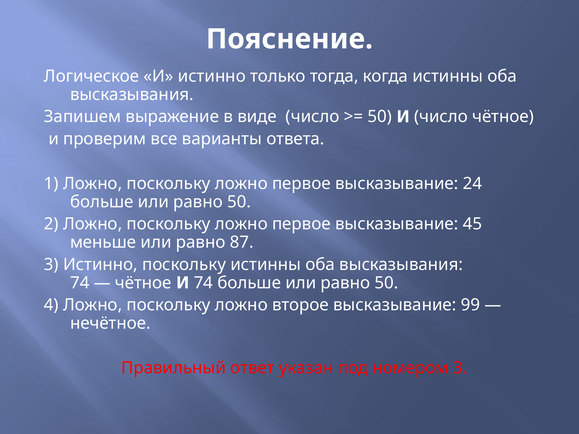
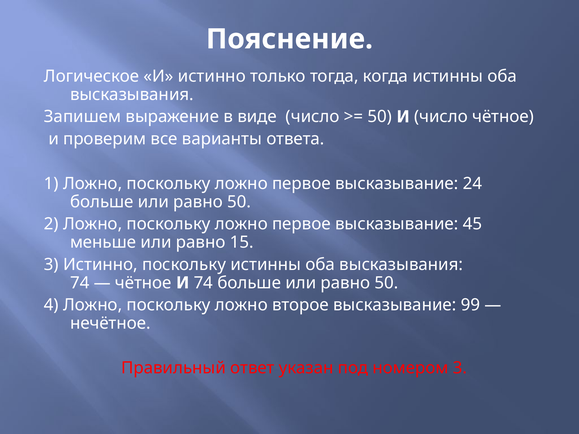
87: 87 -> 15 (242, 242)
